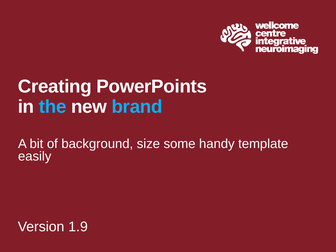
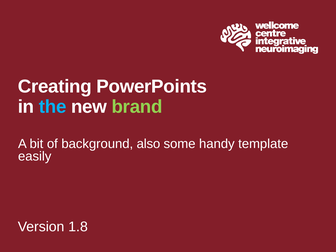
brand colour: light blue -> light green (137, 107)
size: size -> also (148, 144)
1.9: 1.9 -> 1.8 (78, 227)
